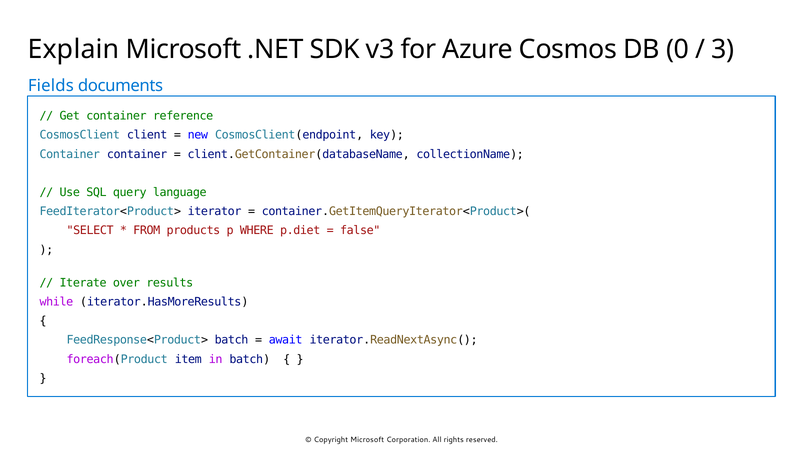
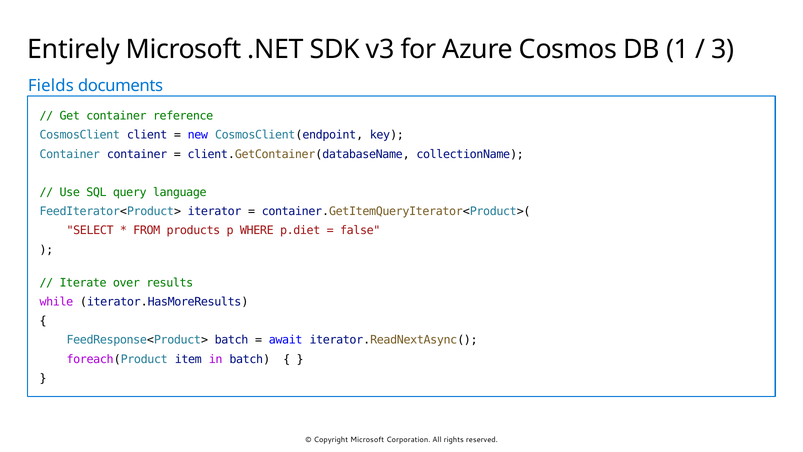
Explain: Explain -> Entirely (74, 49)
0: 0 -> 1 (678, 49)
